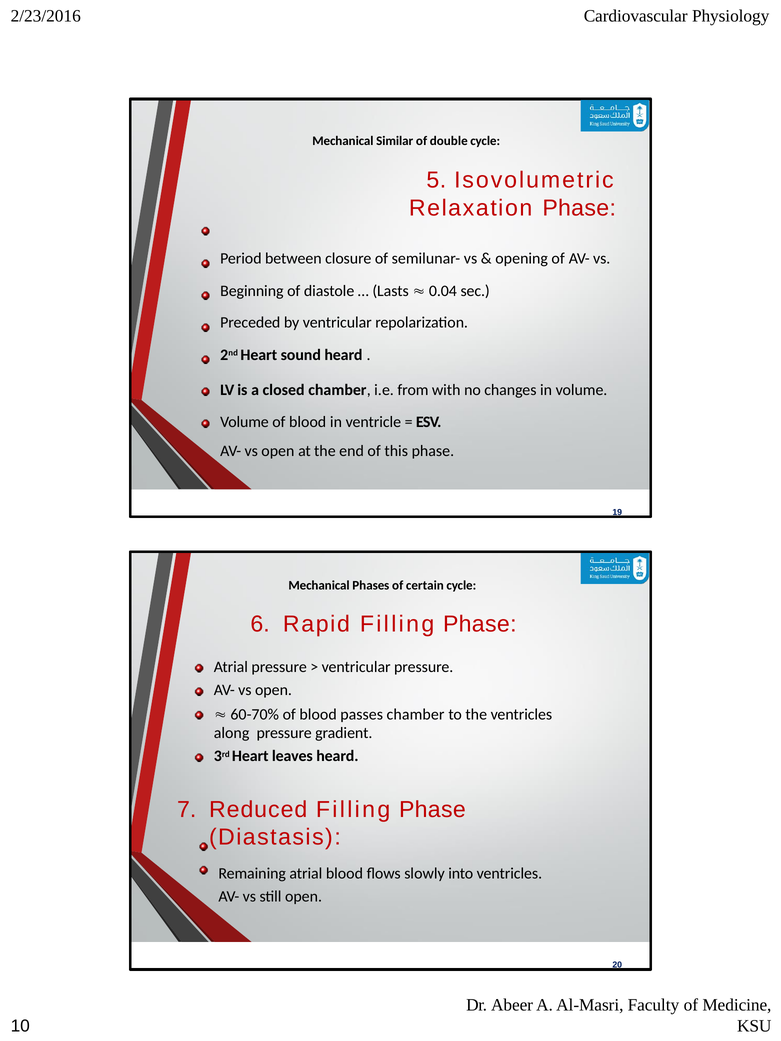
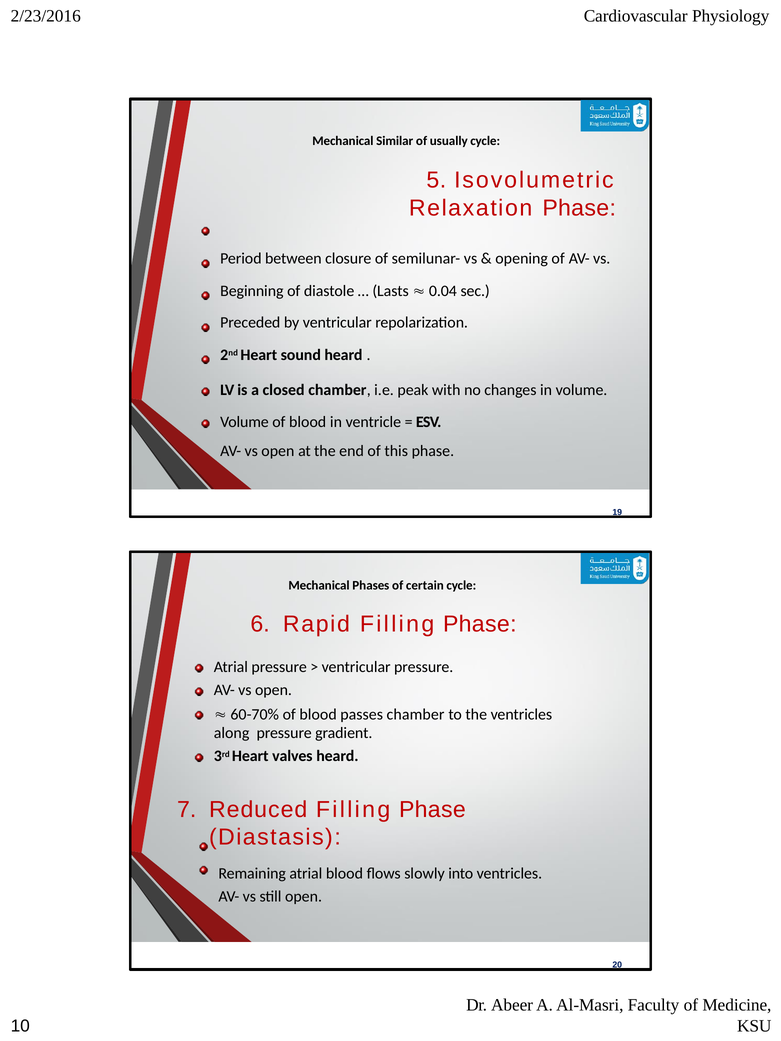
double: double -> usually (449, 141)
from: from -> peak (413, 390)
leaves: leaves -> valves (292, 756)
